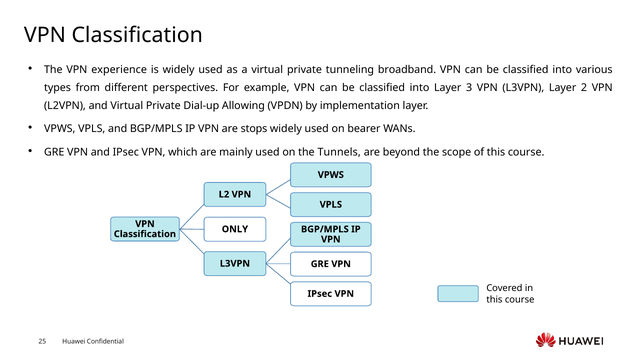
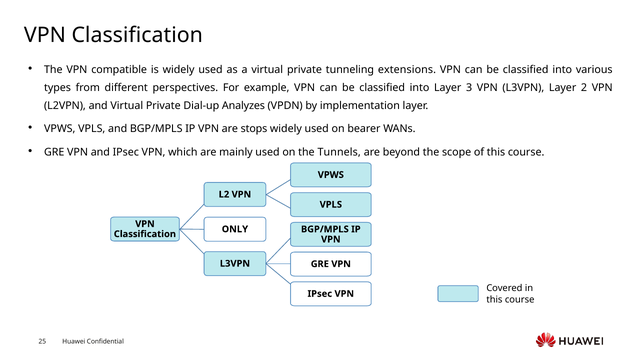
experience: experience -> compatible (119, 70)
broadband: broadband -> extensions (407, 70)
Allowing: Allowing -> Analyzes (243, 106)
